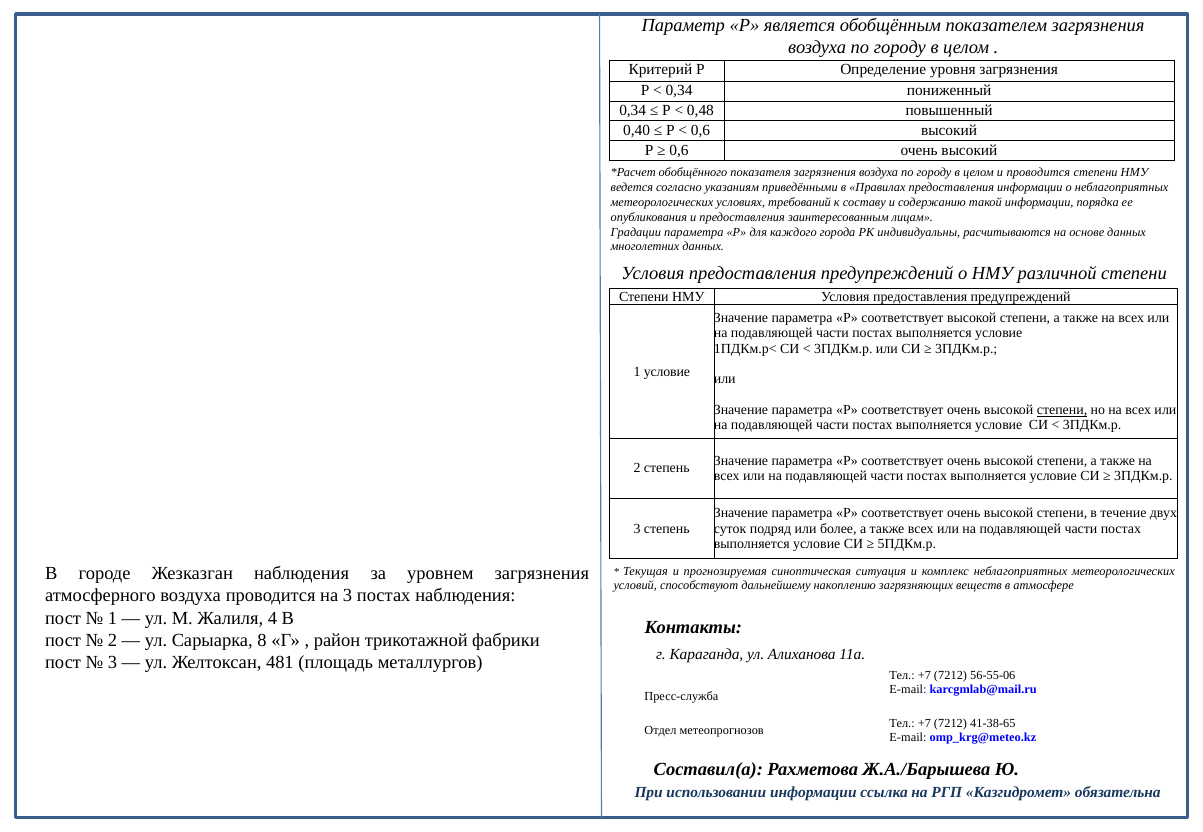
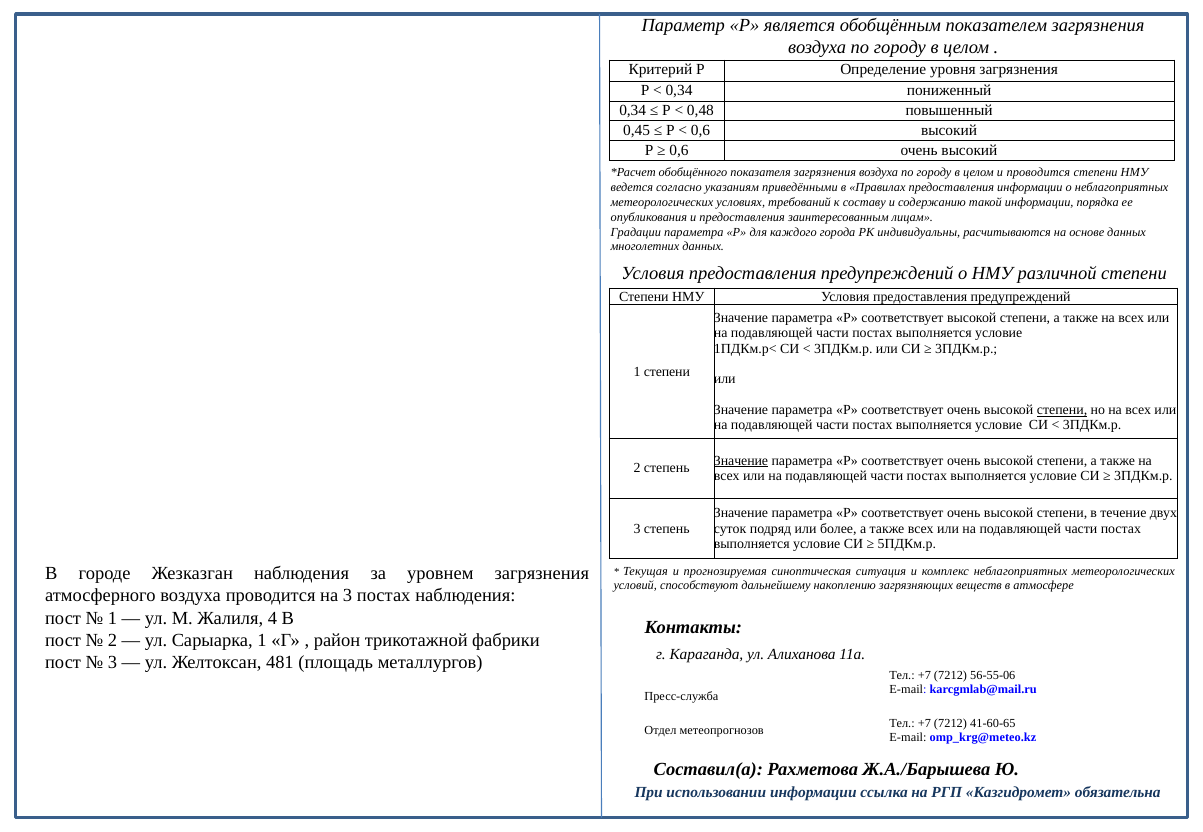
0,40: 0,40 -> 0,45 (637, 131)
1 условие: условие -> степени (667, 372)
Значение underline: none -> present (741, 461)
Сарыарка 8: 8 -> 1 (262, 641)
41-38-65: 41-38-65 -> 41-60-65 (993, 724)
